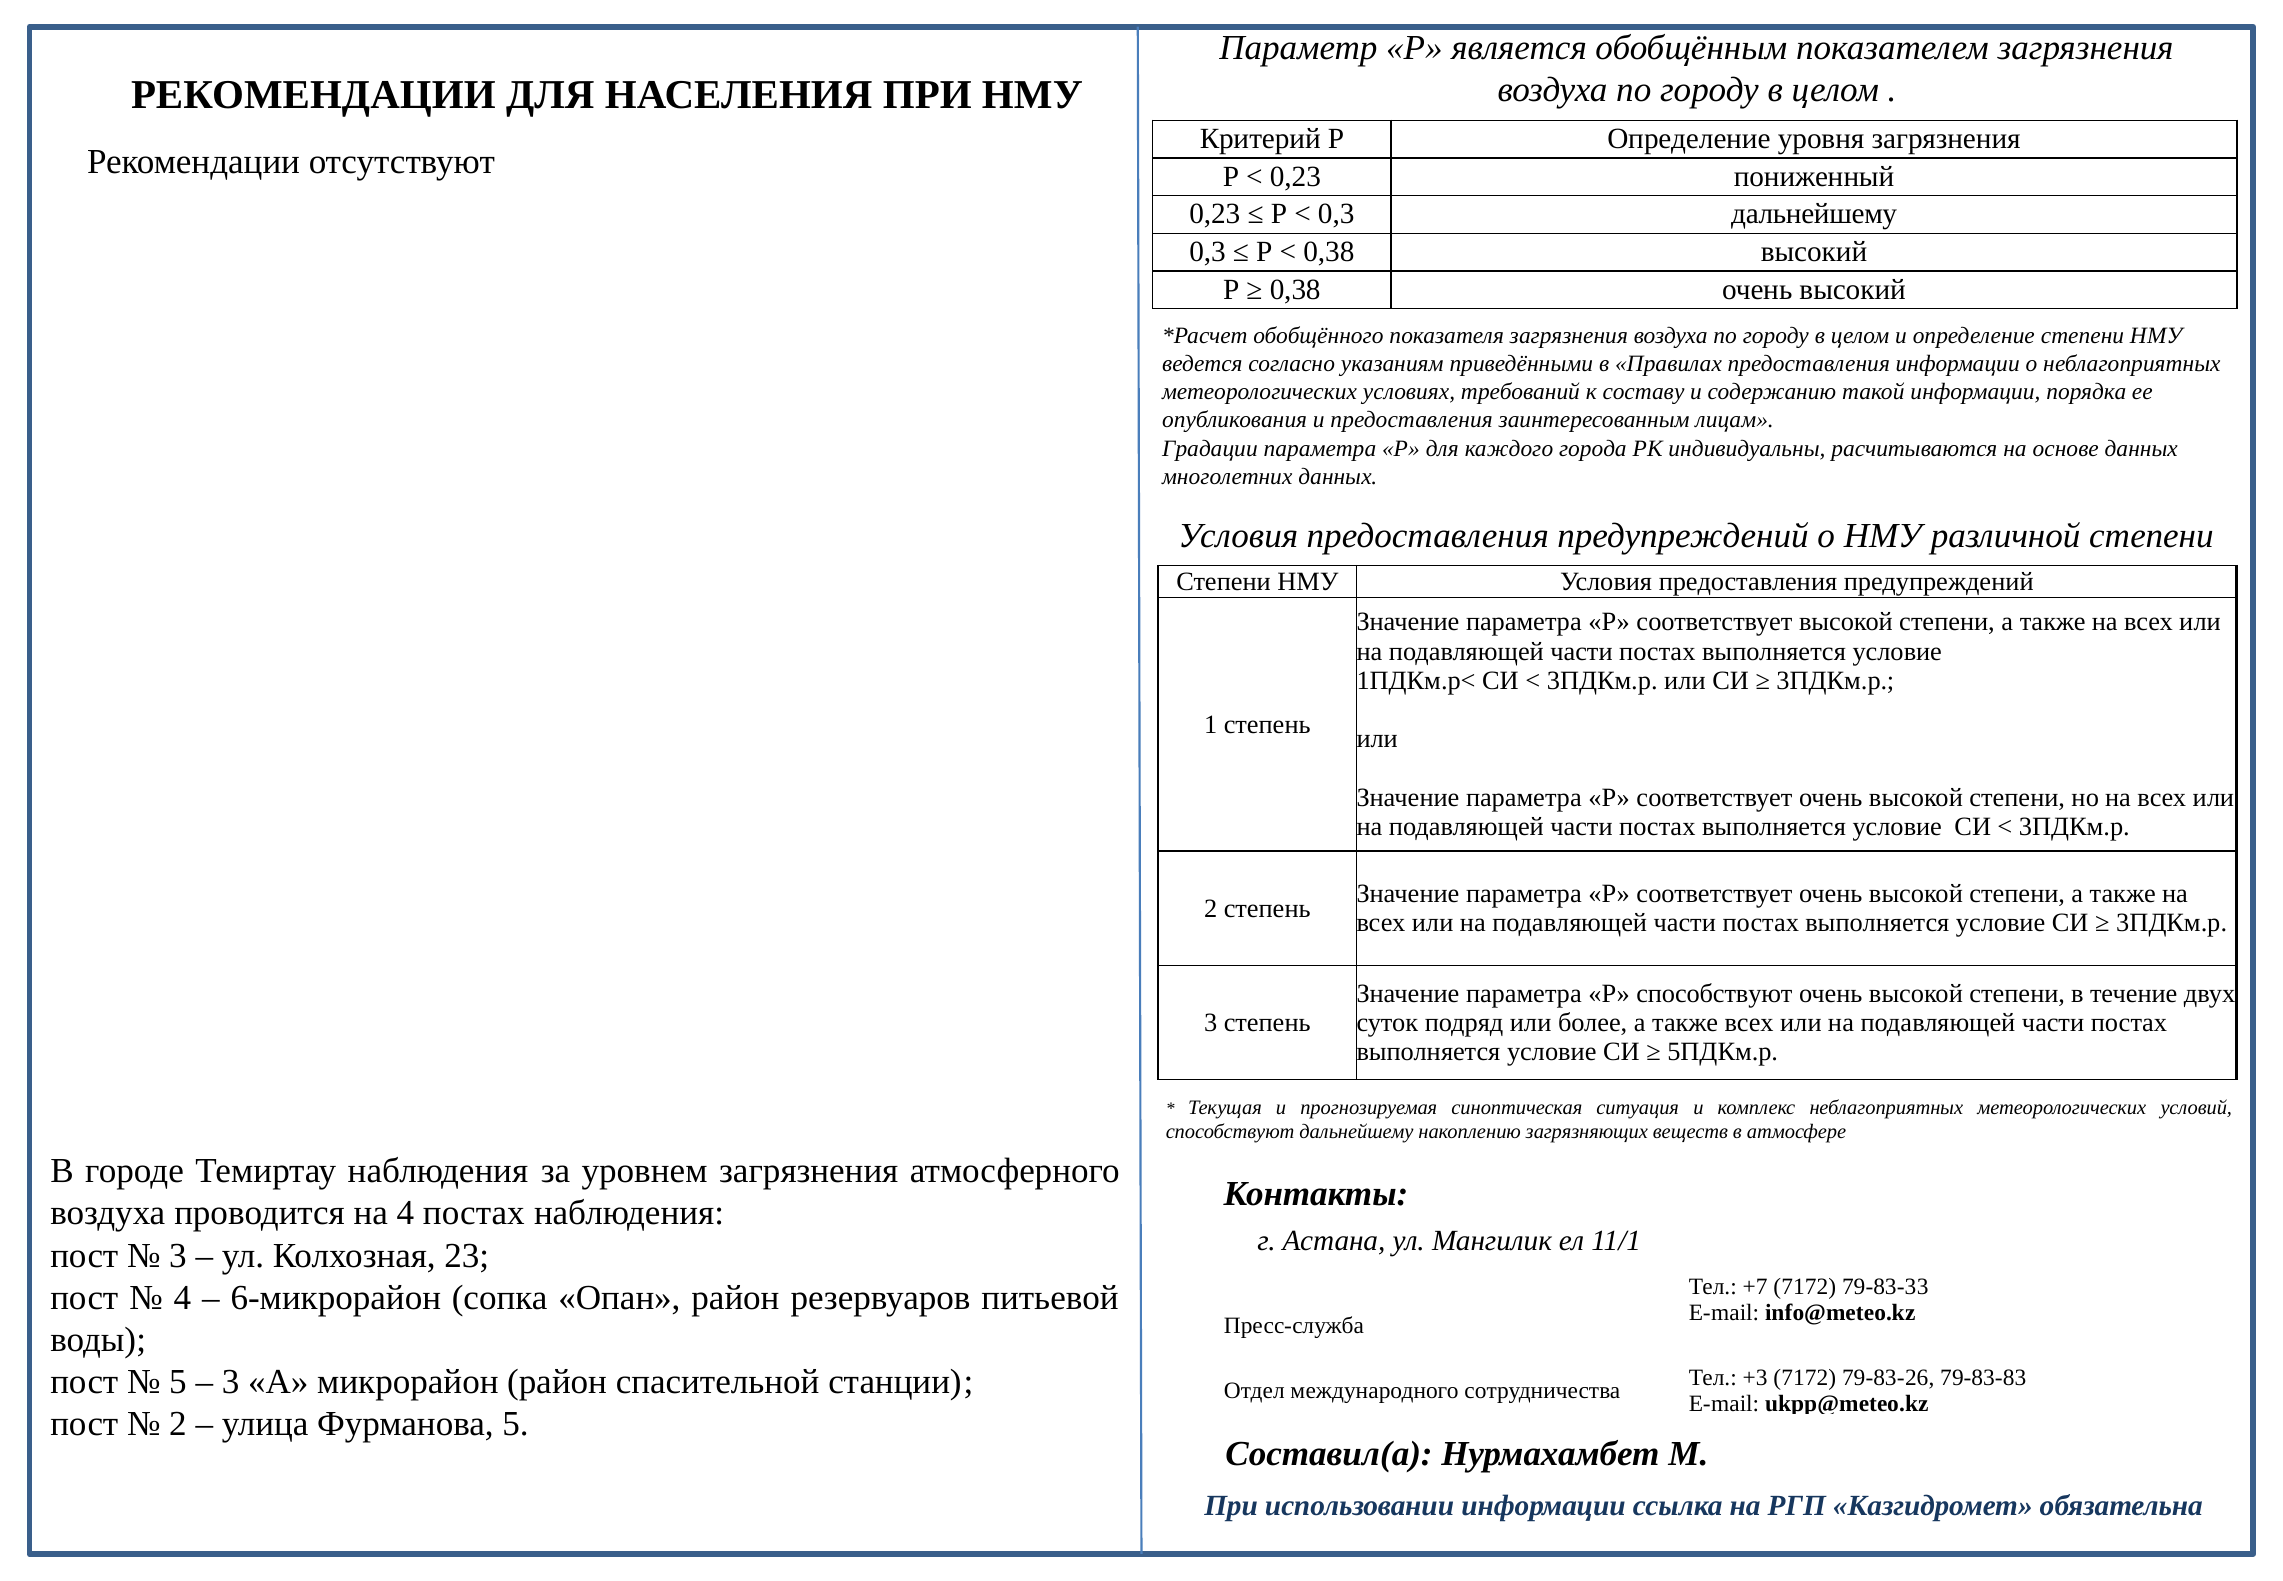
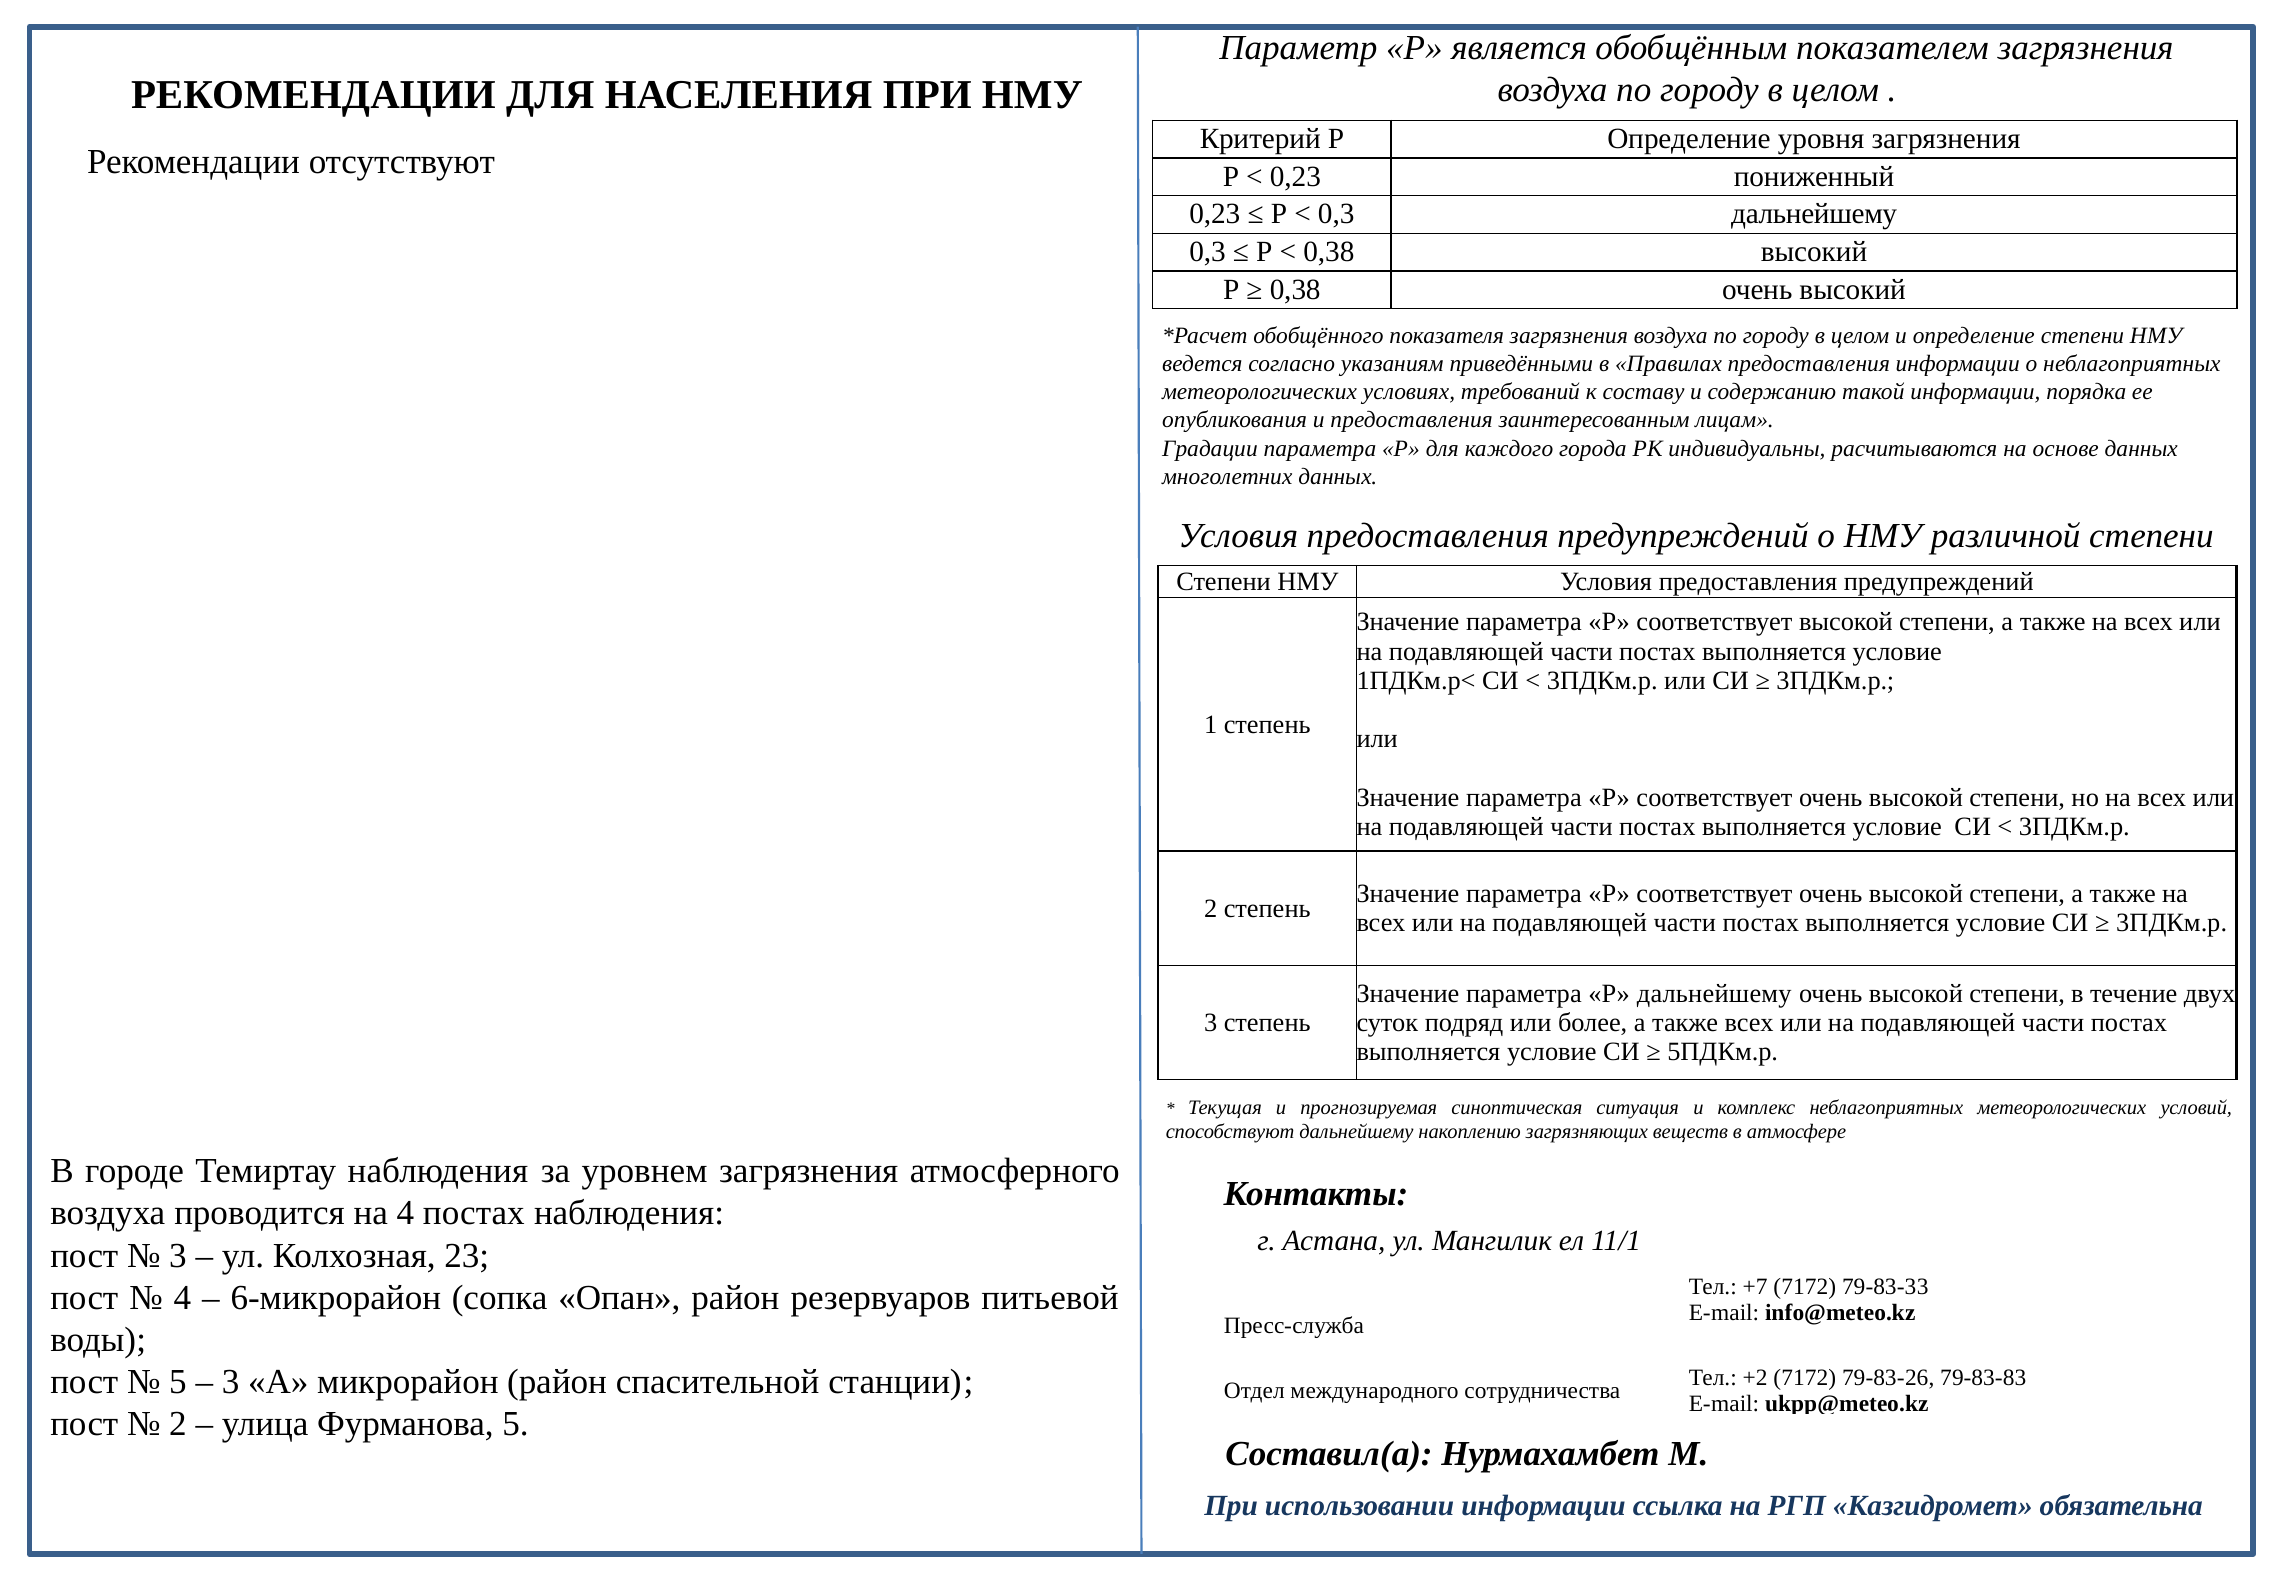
Р способствуют: способствуют -> дальнейшему (1714, 993)
+3: +3 -> +2 (1755, 1378)
